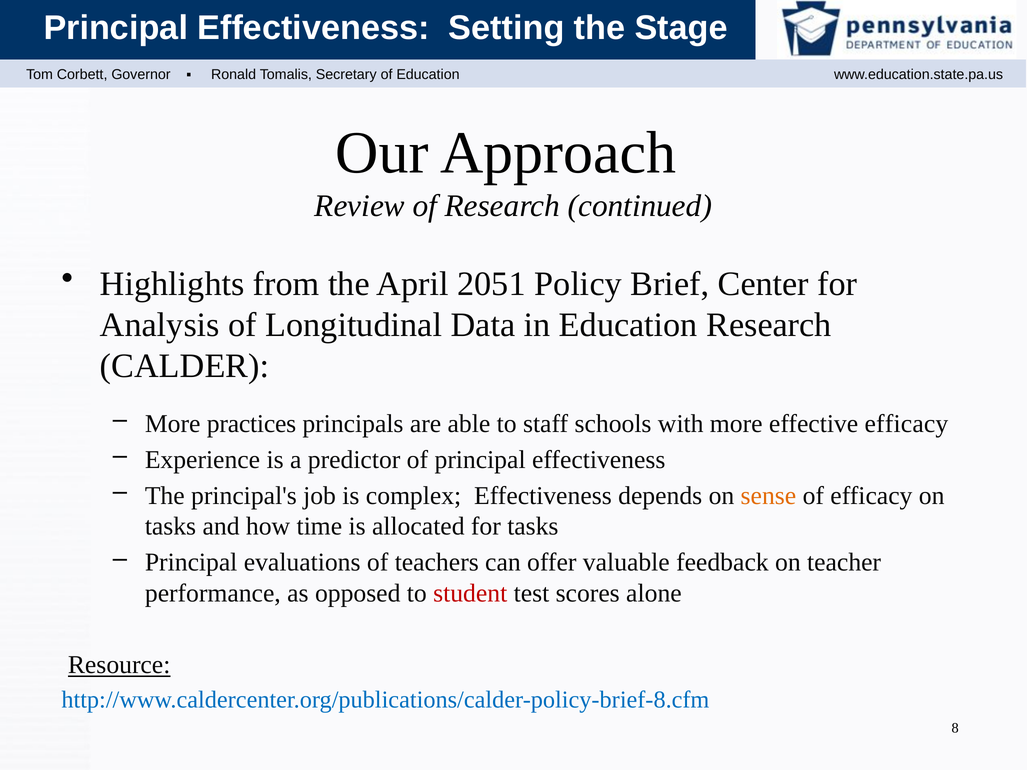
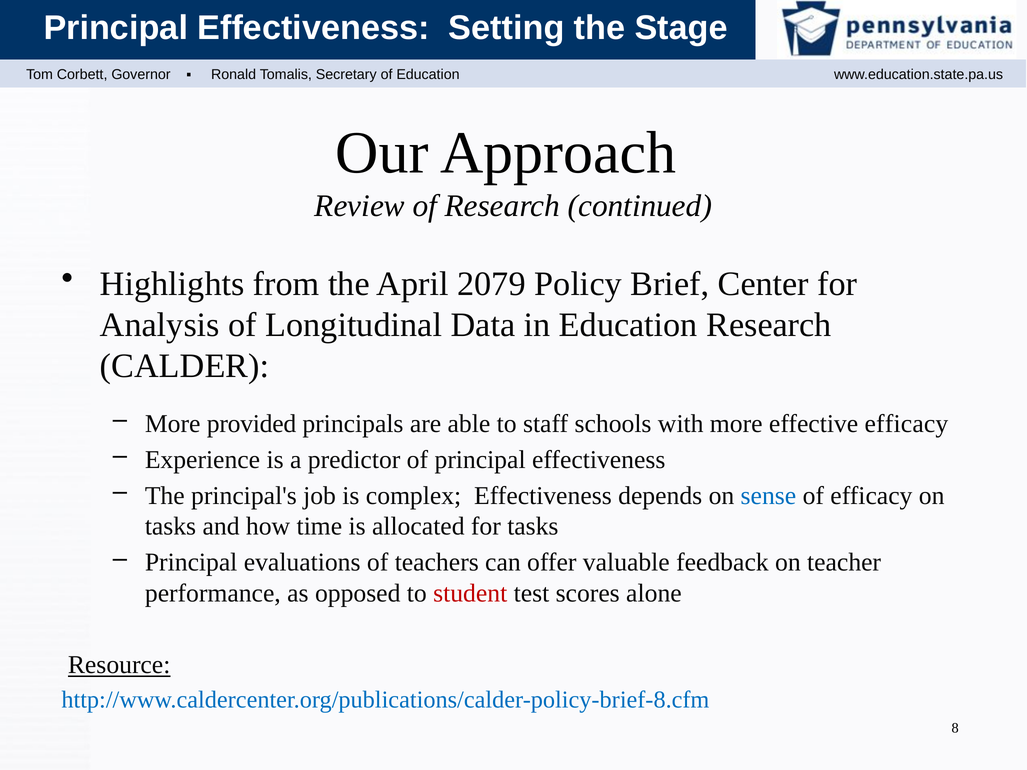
2051: 2051 -> 2079 (491, 284)
practices: practices -> provided (252, 424)
sense colour: orange -> blue (768, 496)
